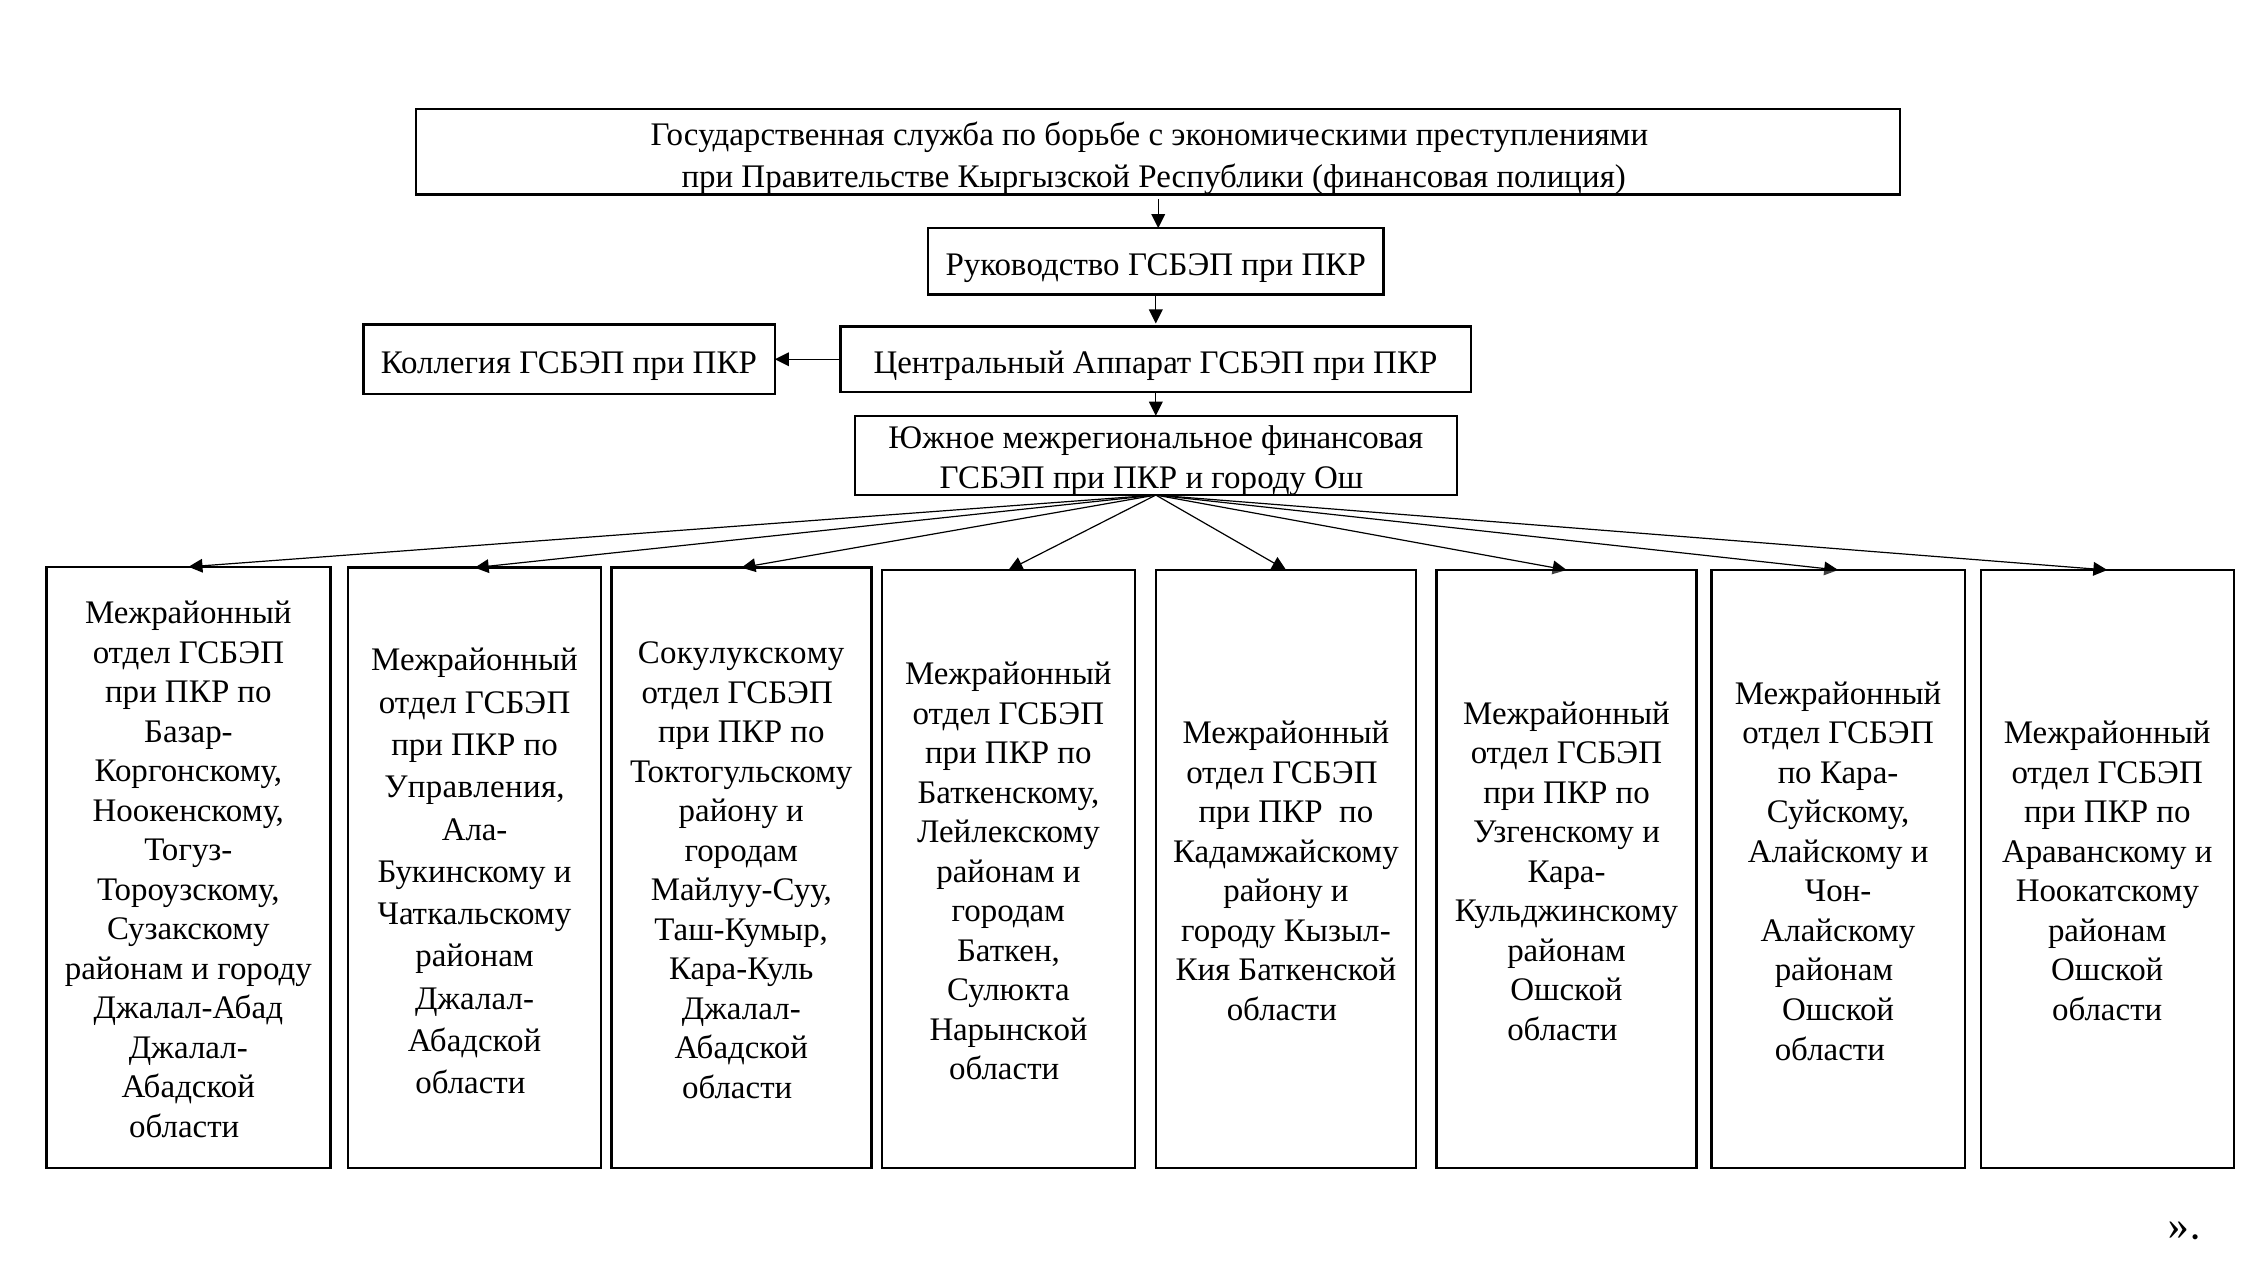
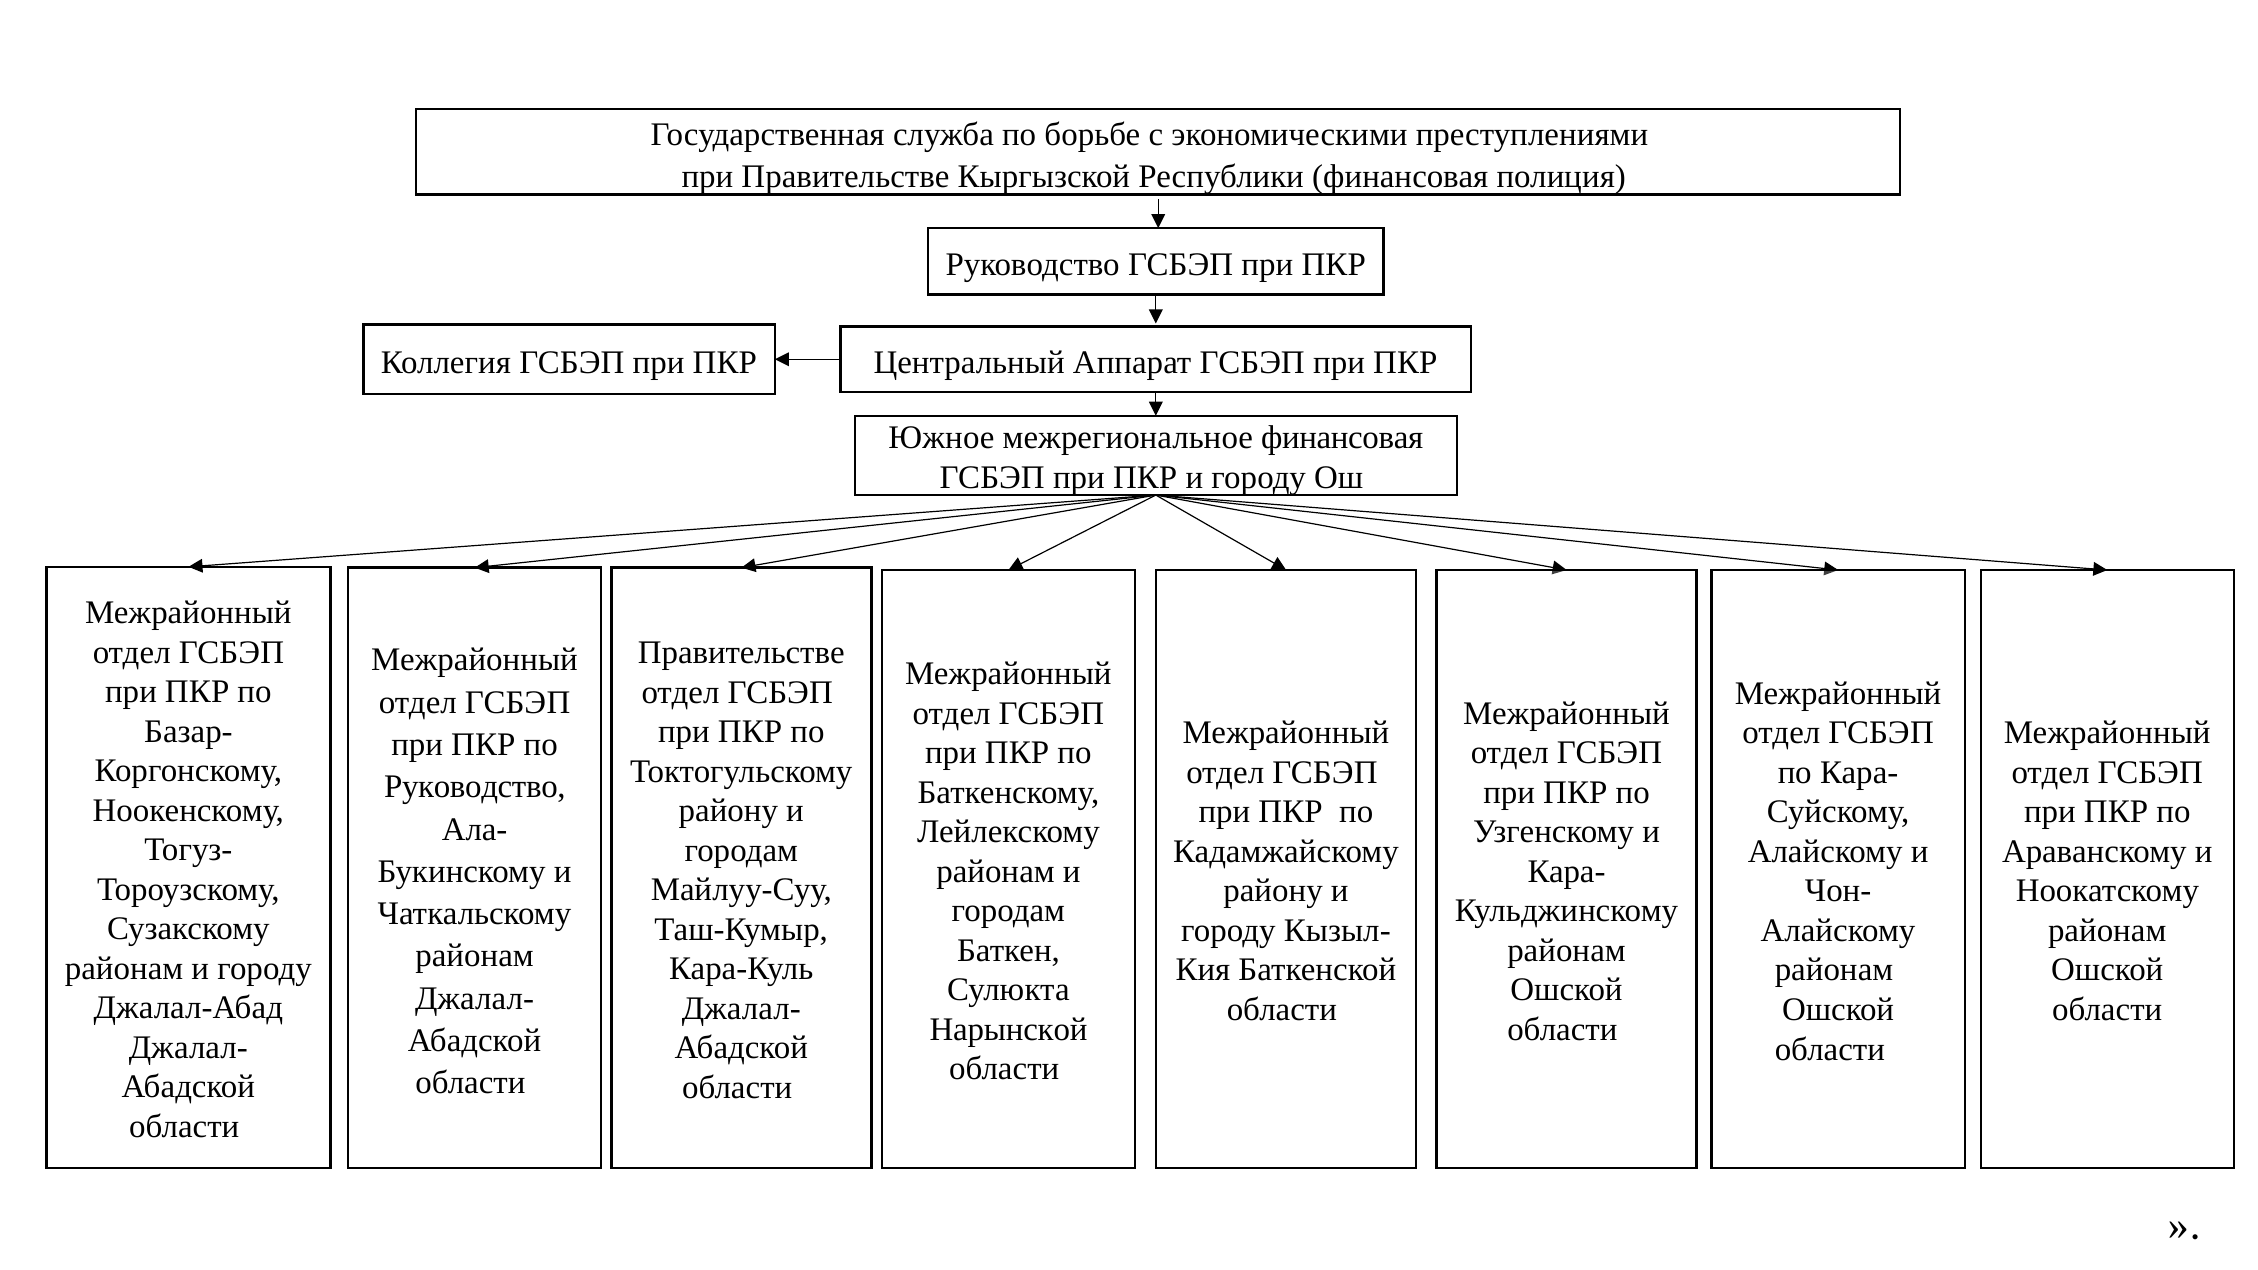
Сокулукскому: Сокулукскому -> Правительстве (741, 653)
Управления: Управления -> Руководство (475, 787)
